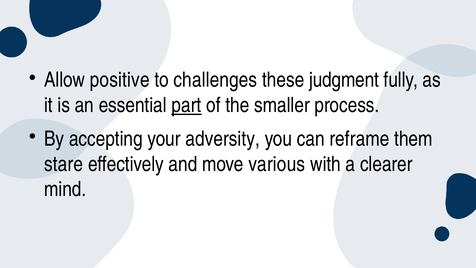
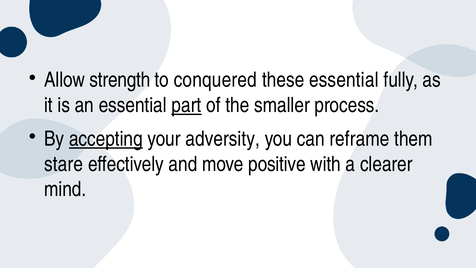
positive: positive -> strength (120, 80)
challenges: challenges -> conquered (215, 80)
these judgment: judgment -> essential (344, 80)
accepting underline: none -> present (106, 139)
various: various -> positive (277, 164)
